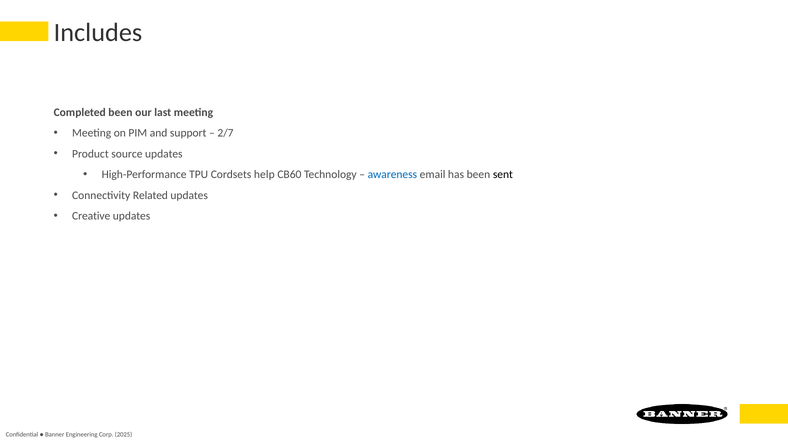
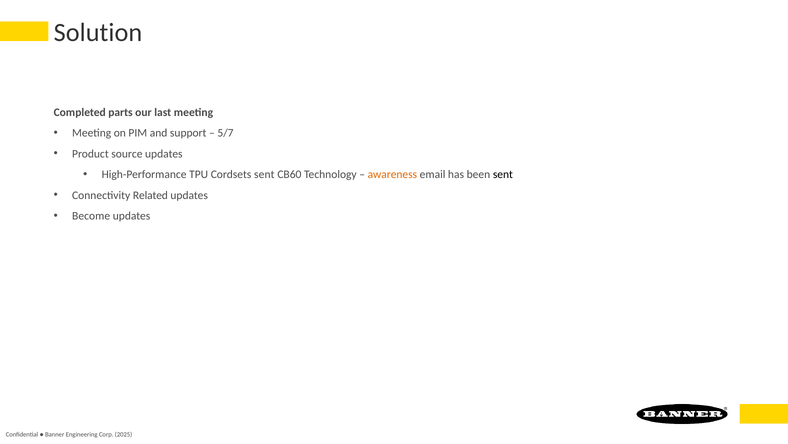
Includes: Includes -> Solution (98, 33)
Completed been: been -> parts (121, 112)
2/7: 2/7 -> 5/7 (225, 133)
Cordsets help: help -> sent (264, 174)
awareness colour: blue -> orange (392, 174)
Creative: Creative -> Become (91, 216)
